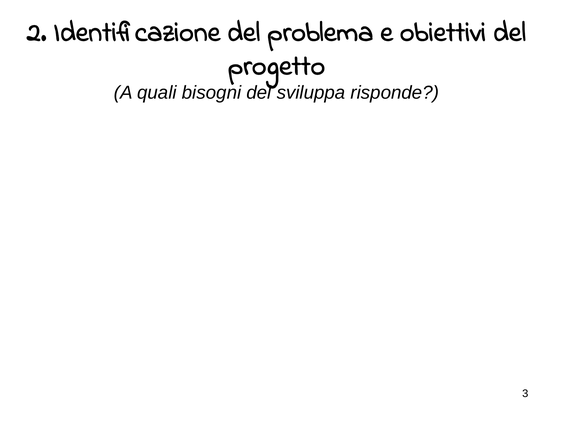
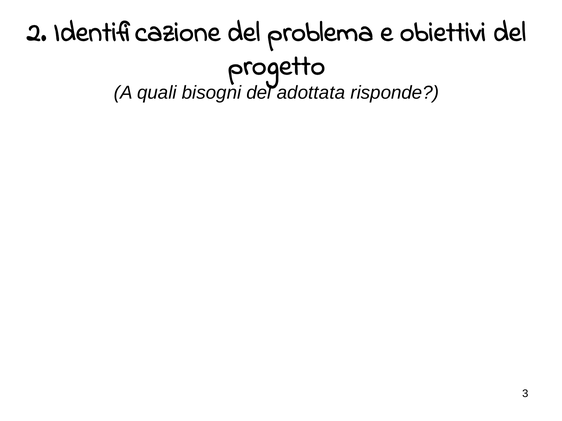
sviluppa: sviluppa -> adottata (311, 93)
